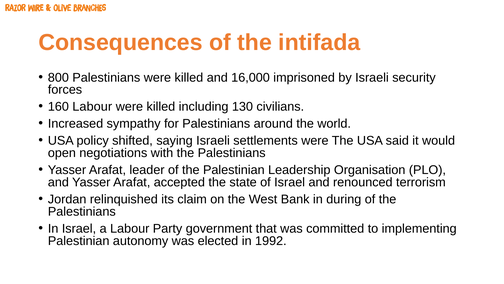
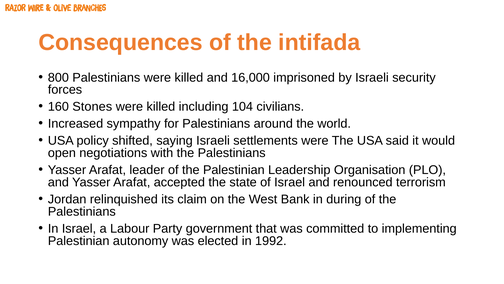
160 Labour: Labour -> Stones (92, 107)
130: 130 -> 104 (242, 107)
